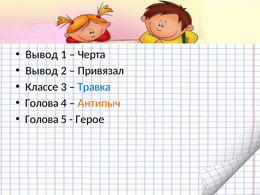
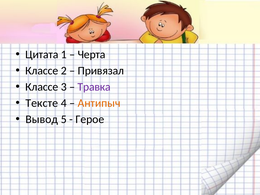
Вывод: Вывод -> Цитата (42, 55)
Вывод: Вывод -> Классе (42, 71)
Травка colour: blue -> purple (94, 87)
Голова: Голова -> Тексте (42, 103)
Голова: Голова -> Вывод (42, 119)
